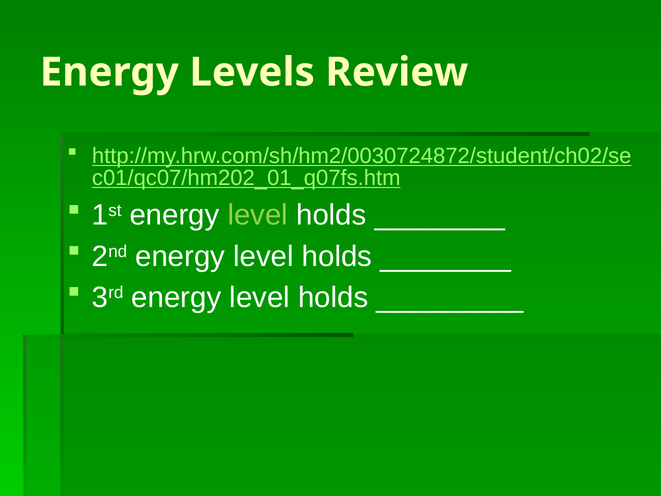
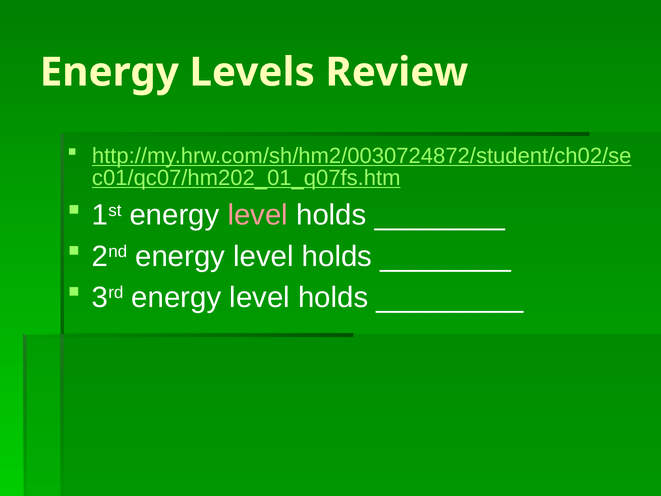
level colour: light green -> pink (258, 215)
